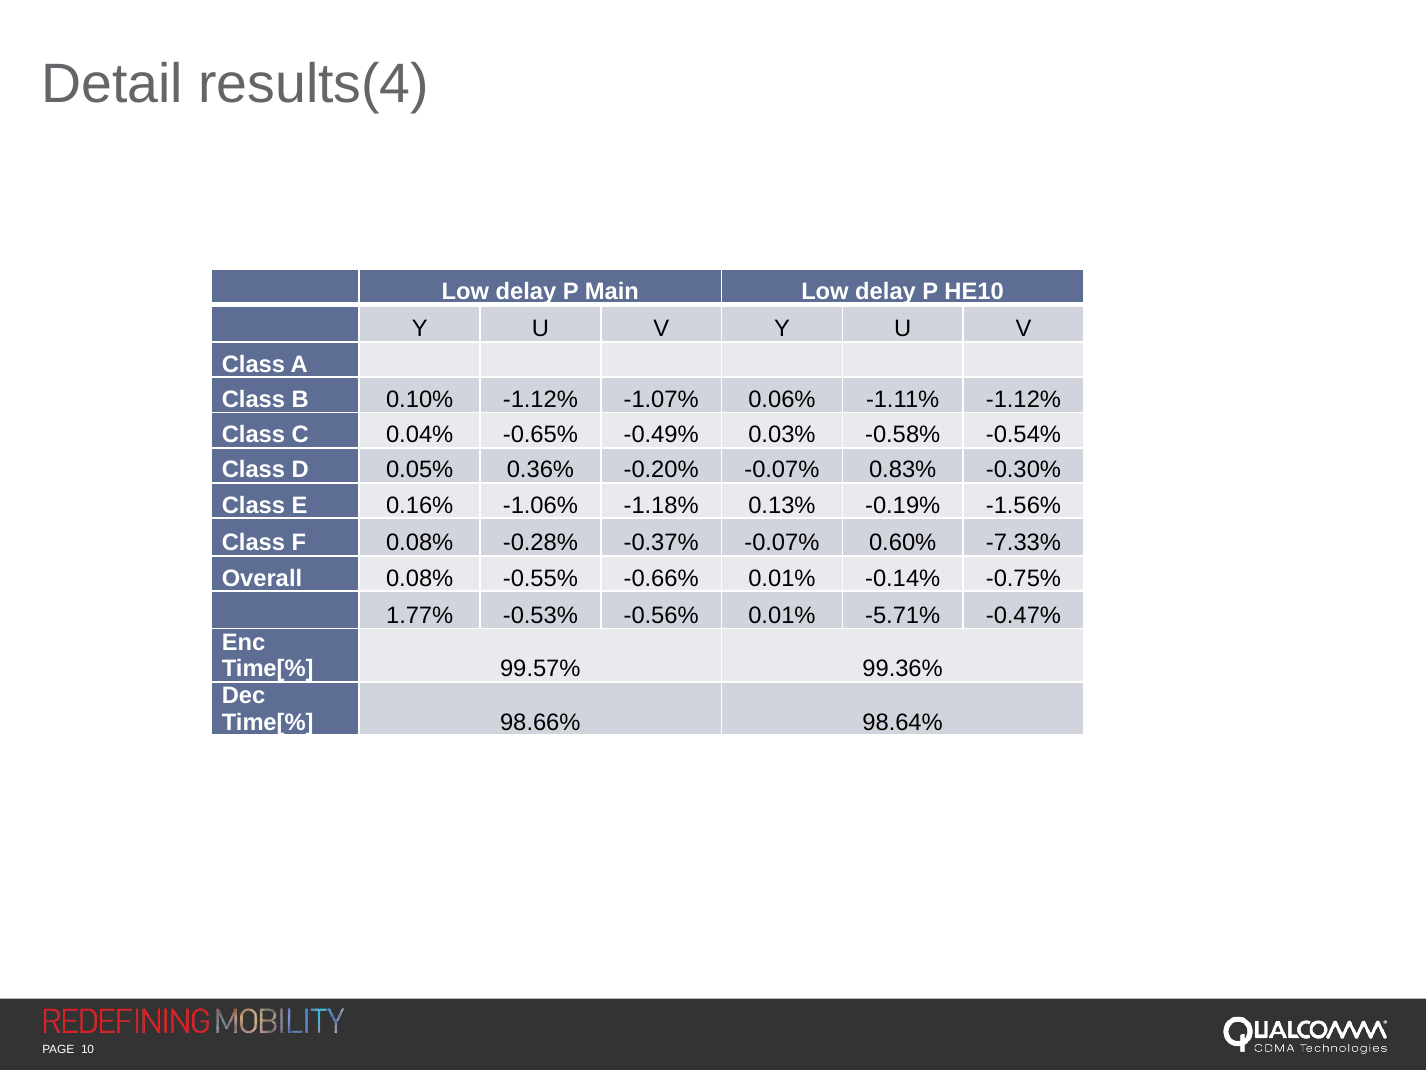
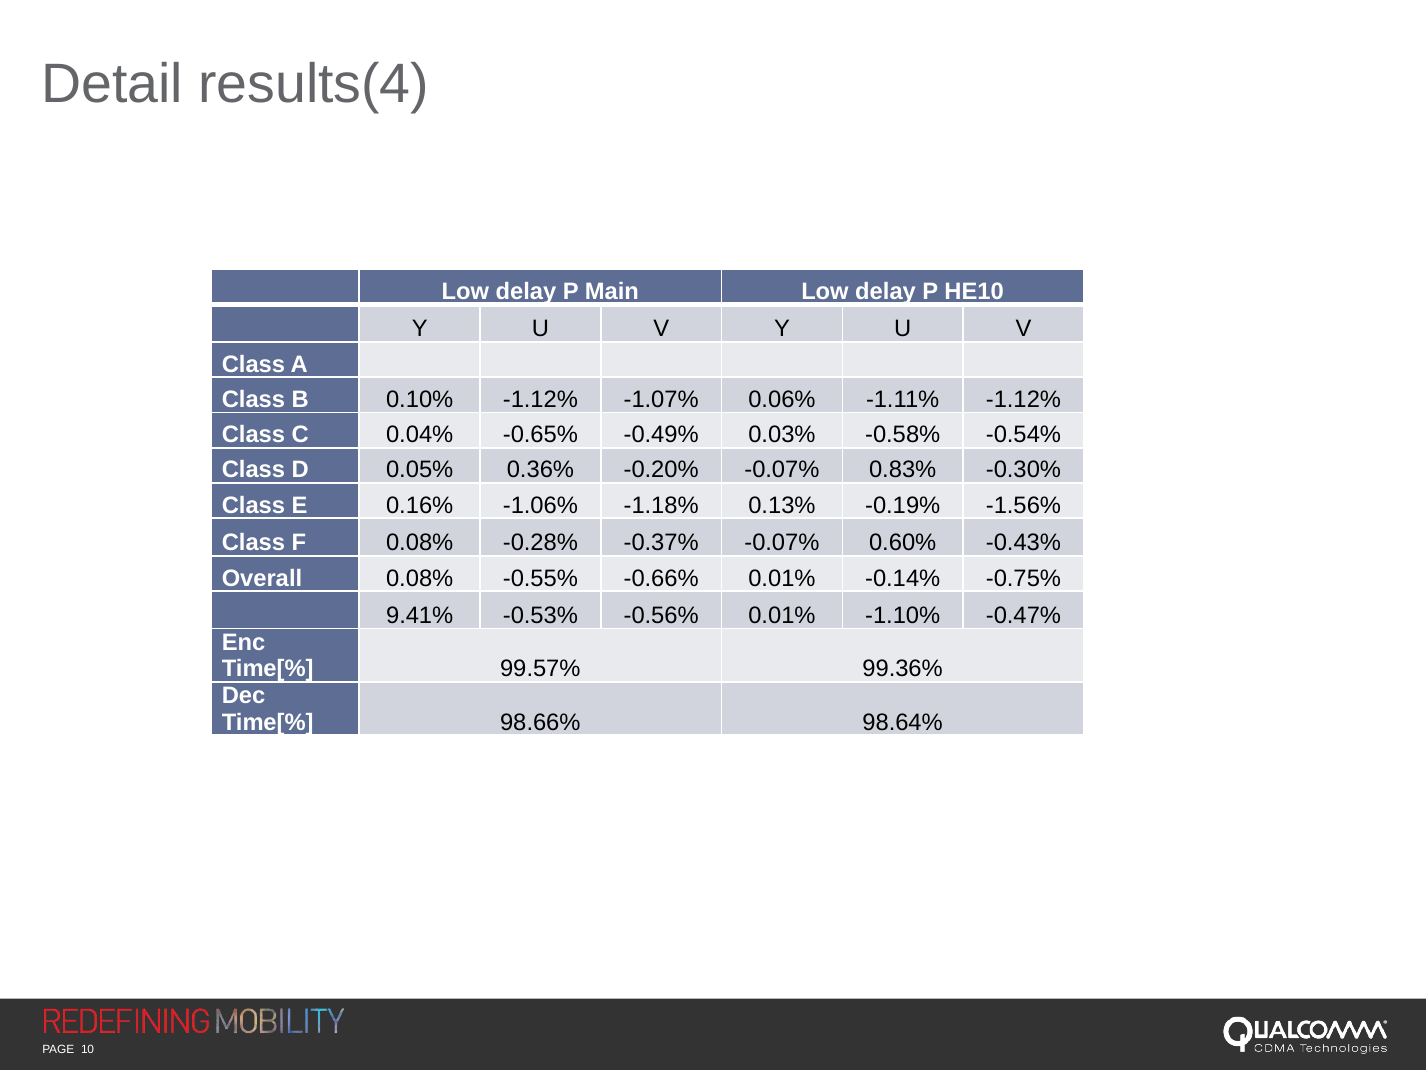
-7.33%: -7.33% -> -0.43% (1023, 543)
1.77%: 1.77% -> 9.41% (420, 615)
-5.71%: -5.71% -> -1.10% (903, 615)
